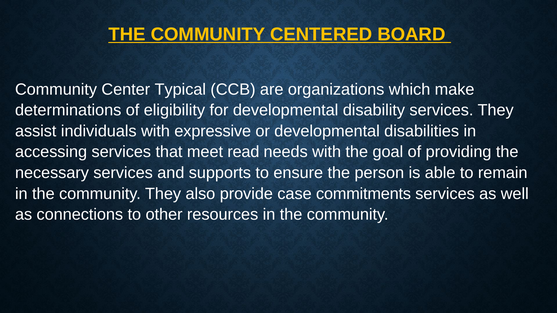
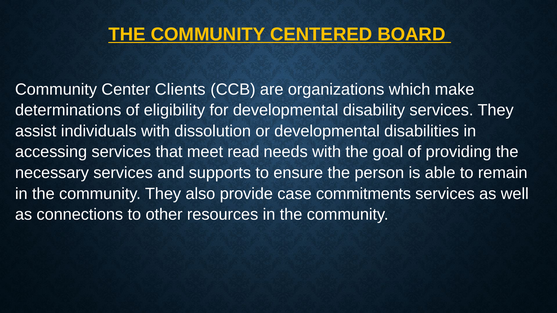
Typical: Typical -> Clients (180, 90)
expressive: expressive -> dissolution (213, 131)
